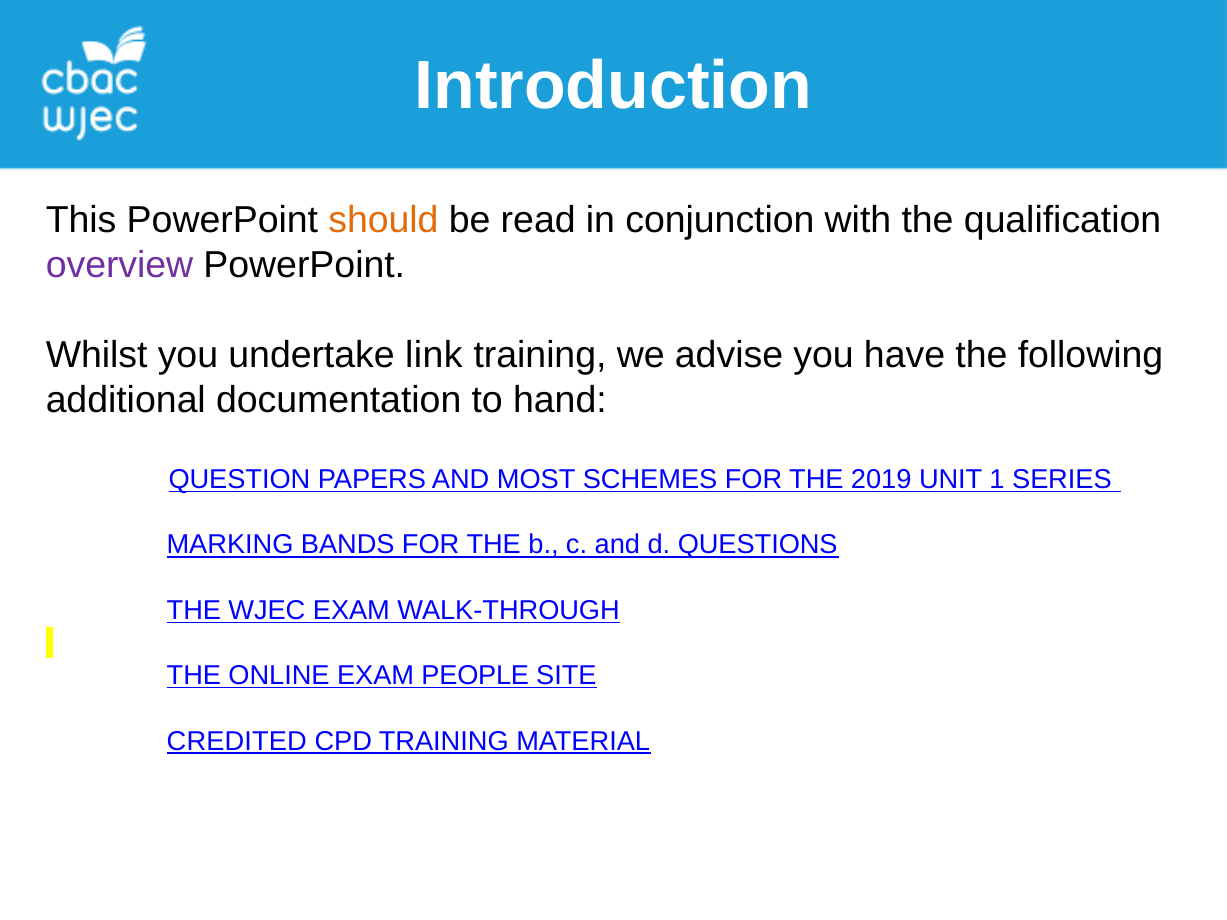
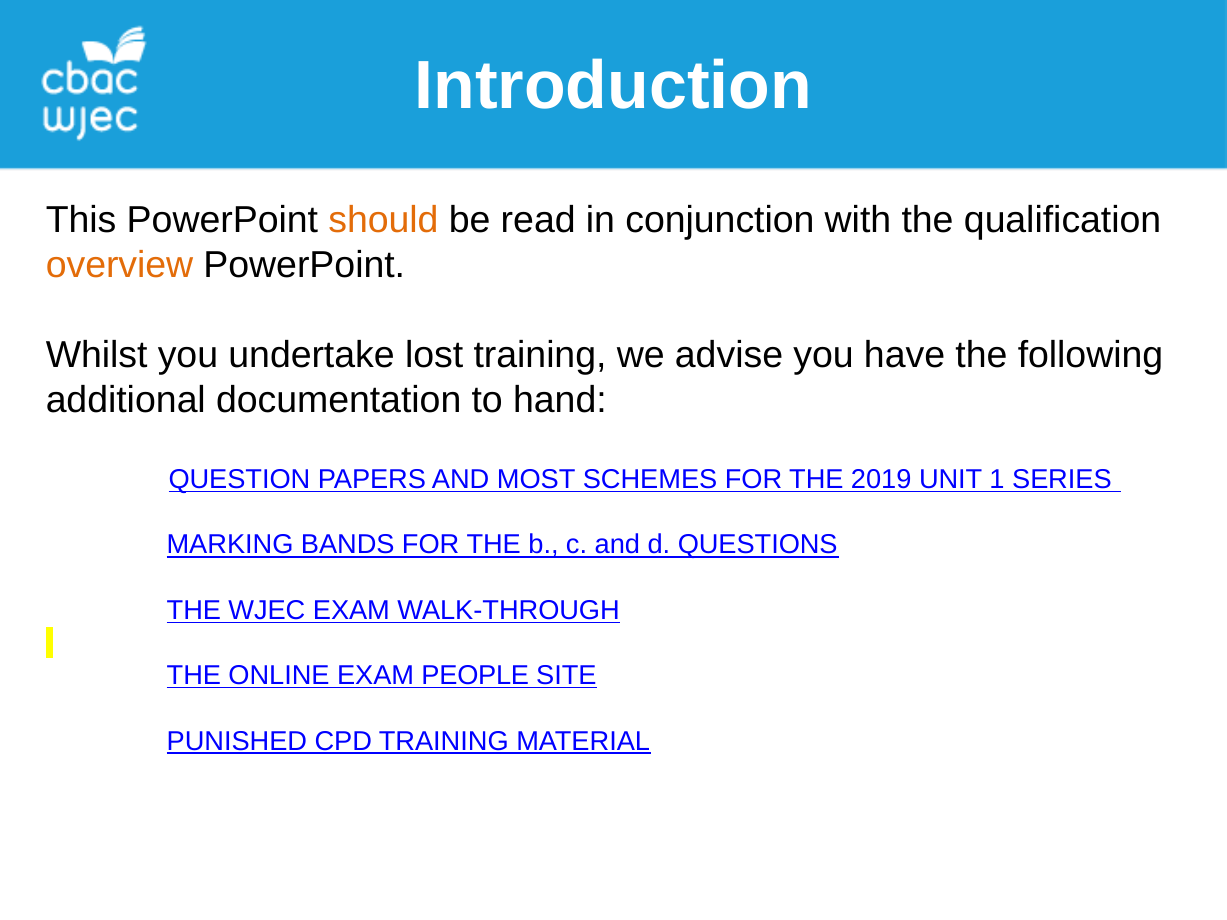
overview colour: purple -> orange (120, 266)
link: link -> lost (434, 356)
CREDITED: CREDITED -> PUNISHED (237, 741)
